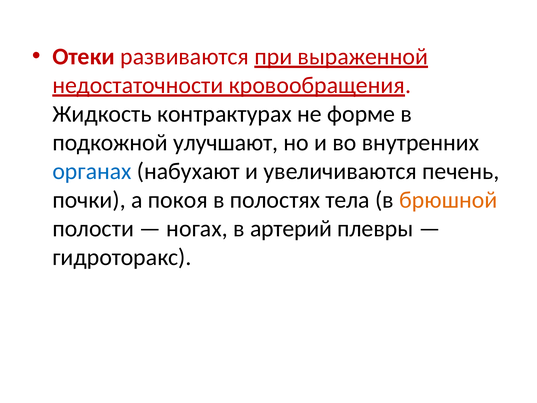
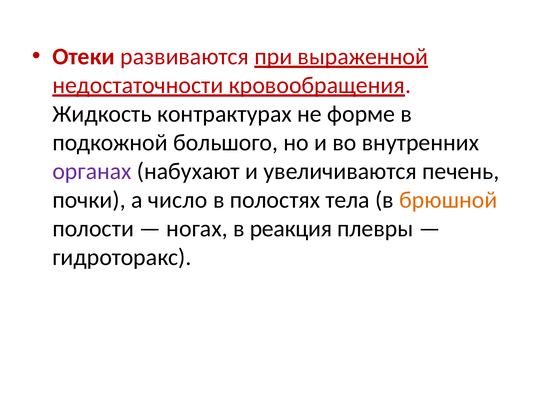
улучшают: улучшают -> большого (226, 142)
органах colour: blue -> purple (92, 171)
покоя: покоя -> число (178, 200)
артерий: артерий -> реакция (291, 228)
